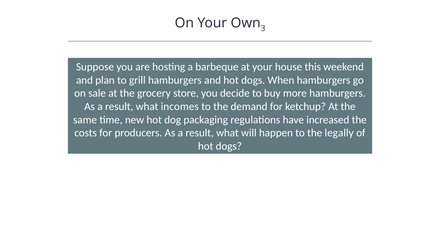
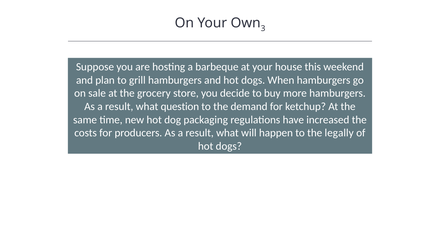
incomes: incomes -> question (180, 106)
